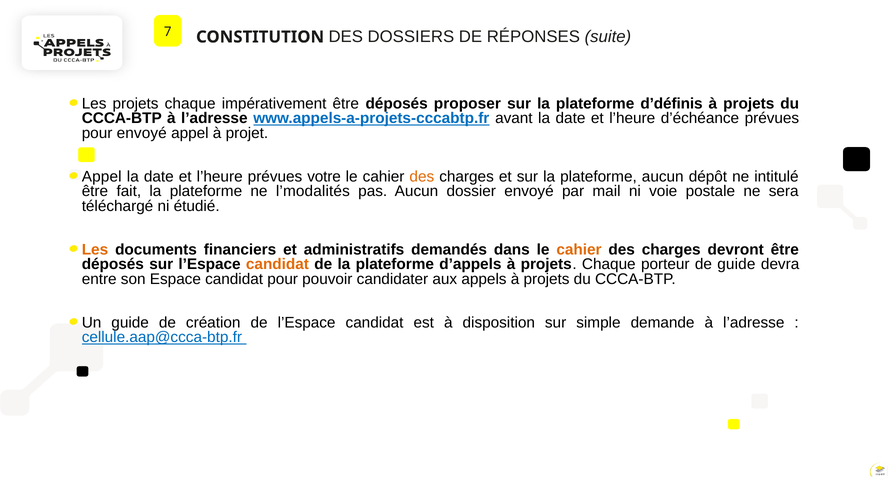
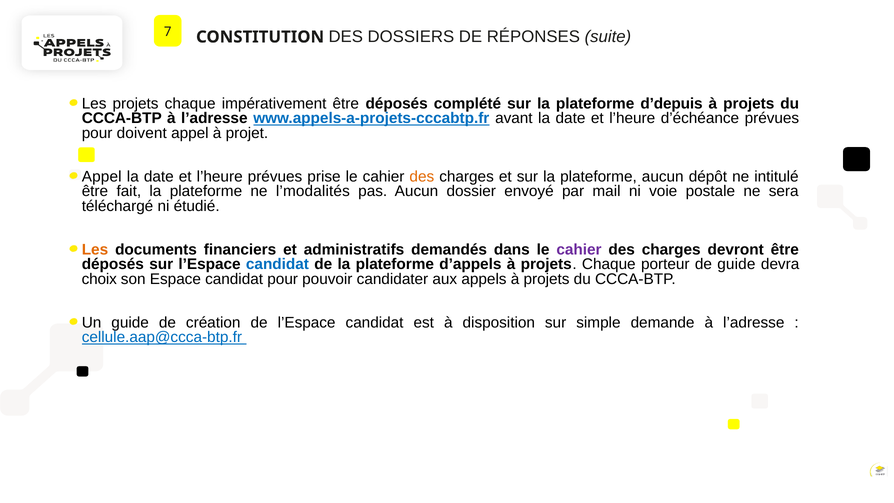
proposer: proposer -> complété (467, 103)
d’définis: d’définis -> d’depuis (672, 103)
pour envoyé: envoyé -> doivent (142, 133)
votre: votre -> prise (324, 176)
cahier colour: orange -> purple (579, 249)
candidat colour: orange -> blue (277, 264)
entre: entre -> choix (99, 279)
